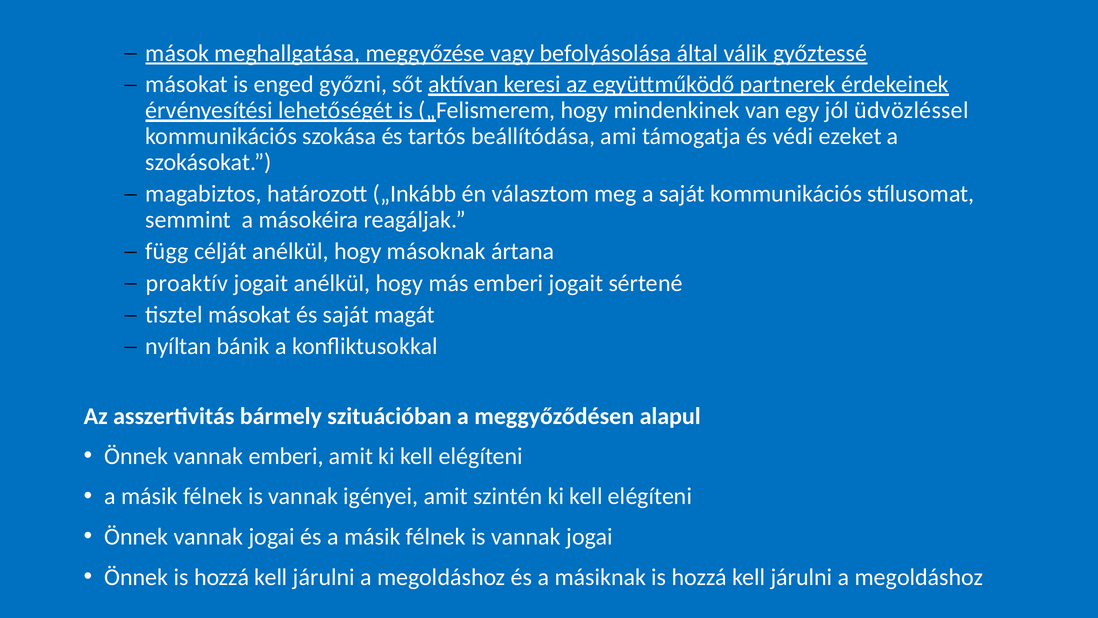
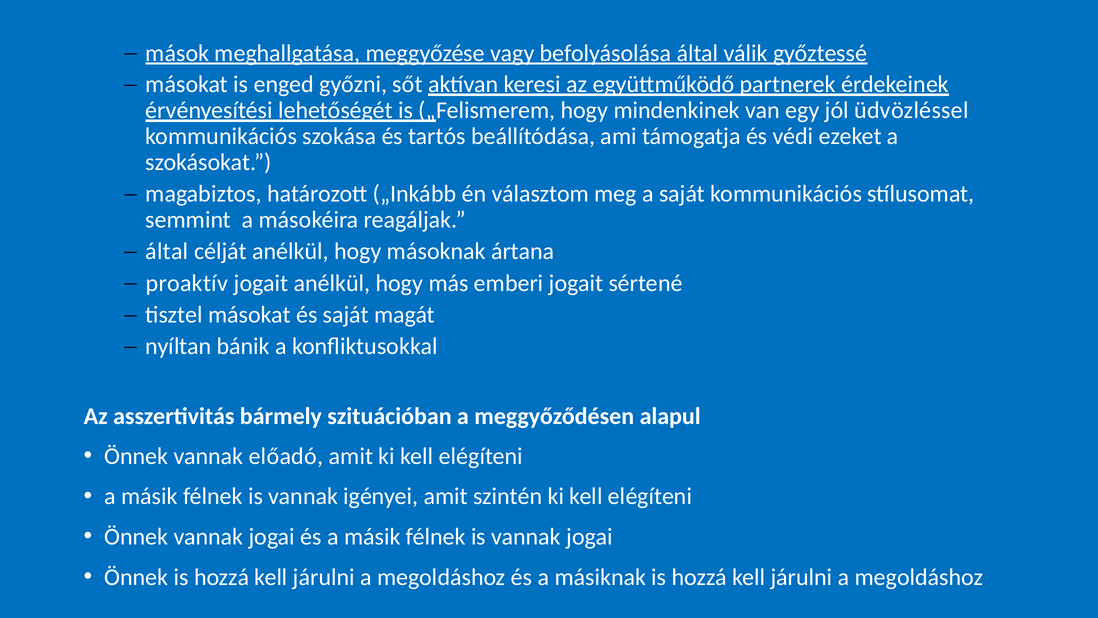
függ: függ -> által (167, 251)
vannak emberi: emberi -> előadó (286, 456)
